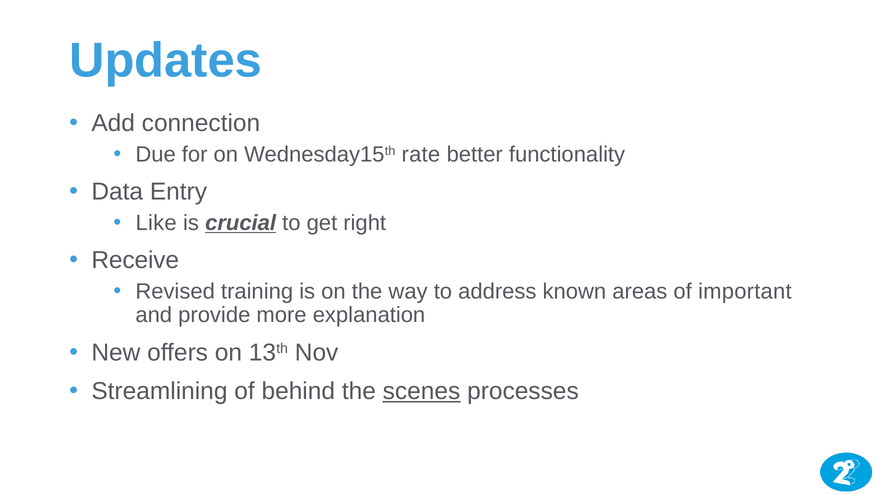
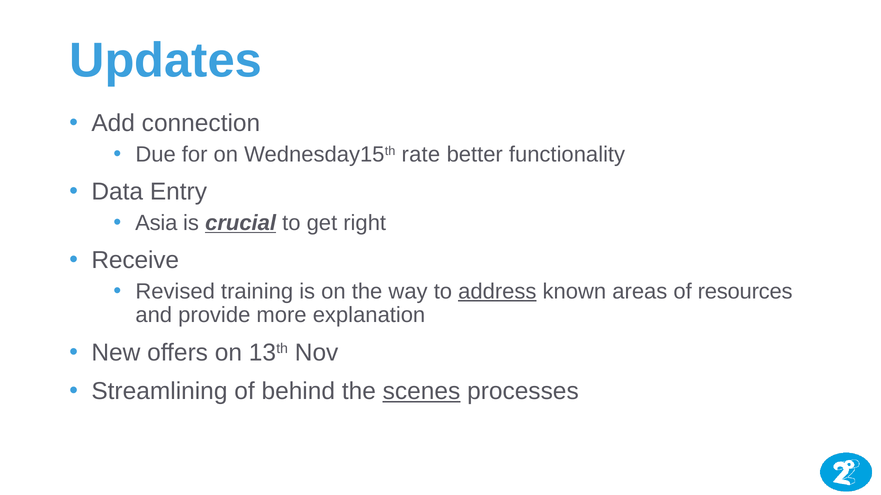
Like: Like -> Asia (156, 223)
address underline: none -> present (497, 292)
important: important -> resources (745, 292)
